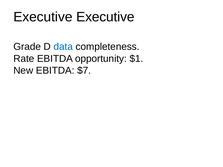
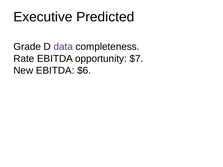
Executive Executive: Executive -> Predicted (105, 17)
data colour: blue -> purple (63, 47)
$1: $1 -> $7 (136, 59)
$7: $7 -> $6 (84, 71)
